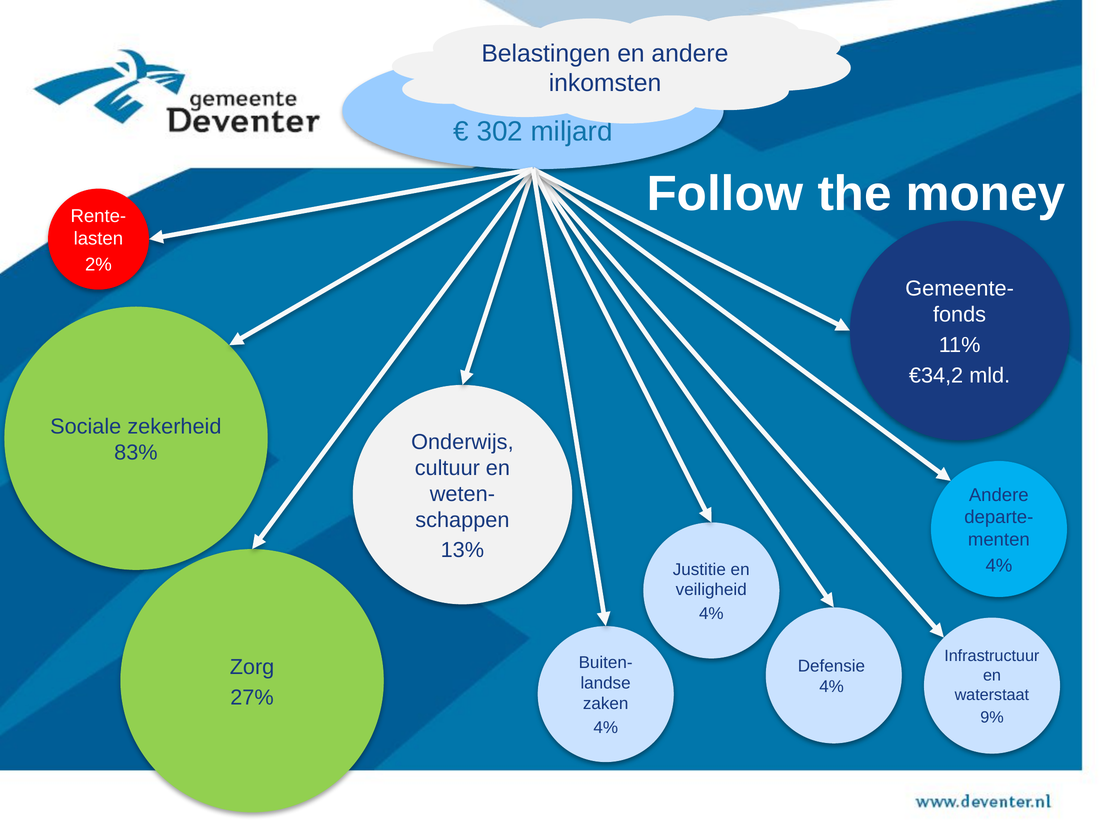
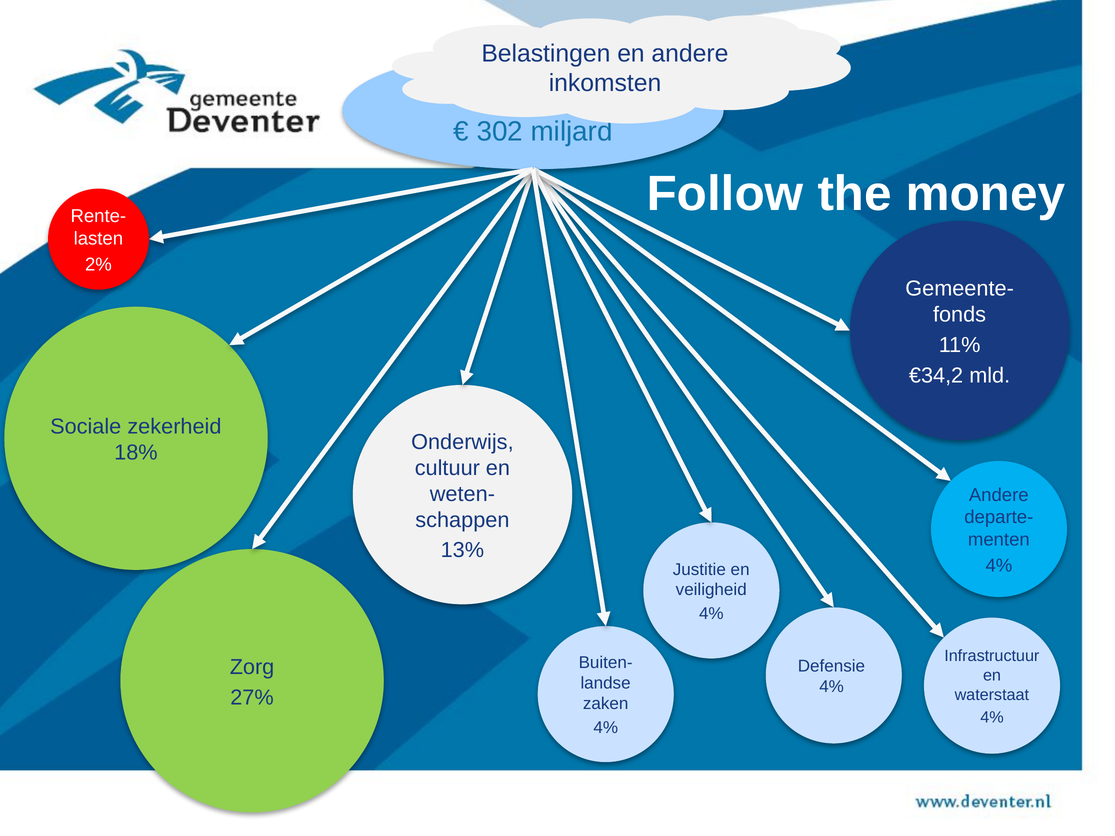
83%: 83% -> 18% (136, 453)
9%: 9% -> 4% (992, 718)
